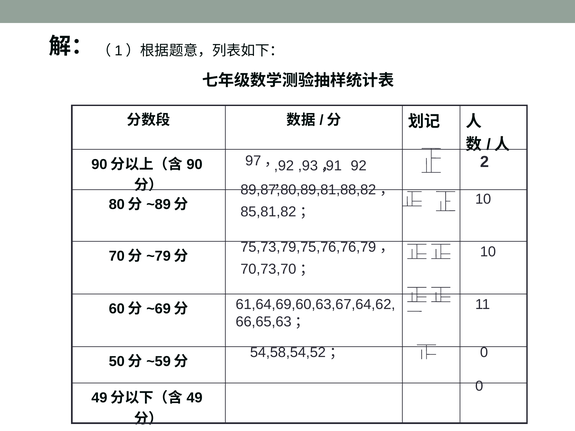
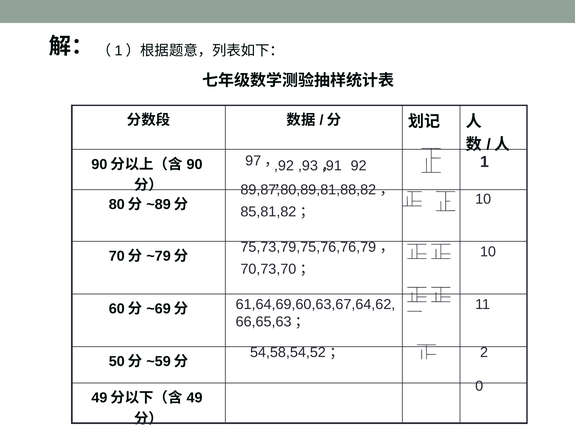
2: 2 -> 1 (484, 162)
54,58,54,52； 0: 0 -> 2 (484, 353)
